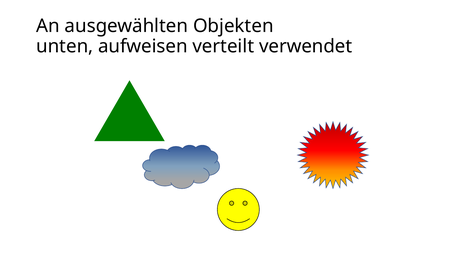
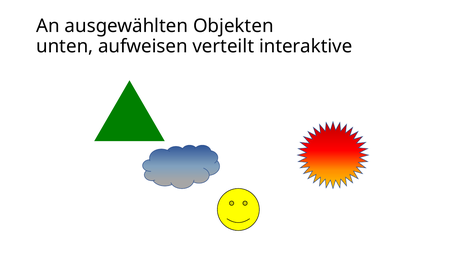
verwendet: verwendet -> interaktive (306, 46)
